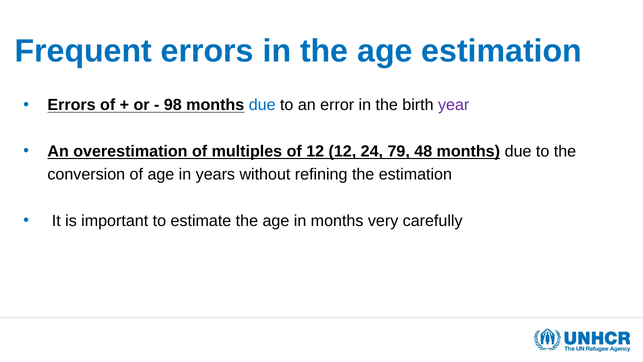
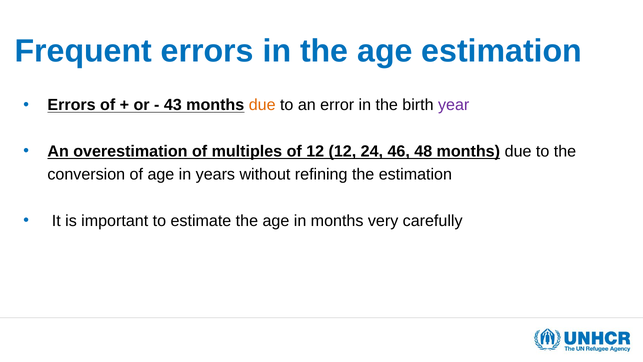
98: 98 -> 43 (173, 105)
due colour: blue -> orange (262, 105)
79: 79 -> 46 (399, 151)
